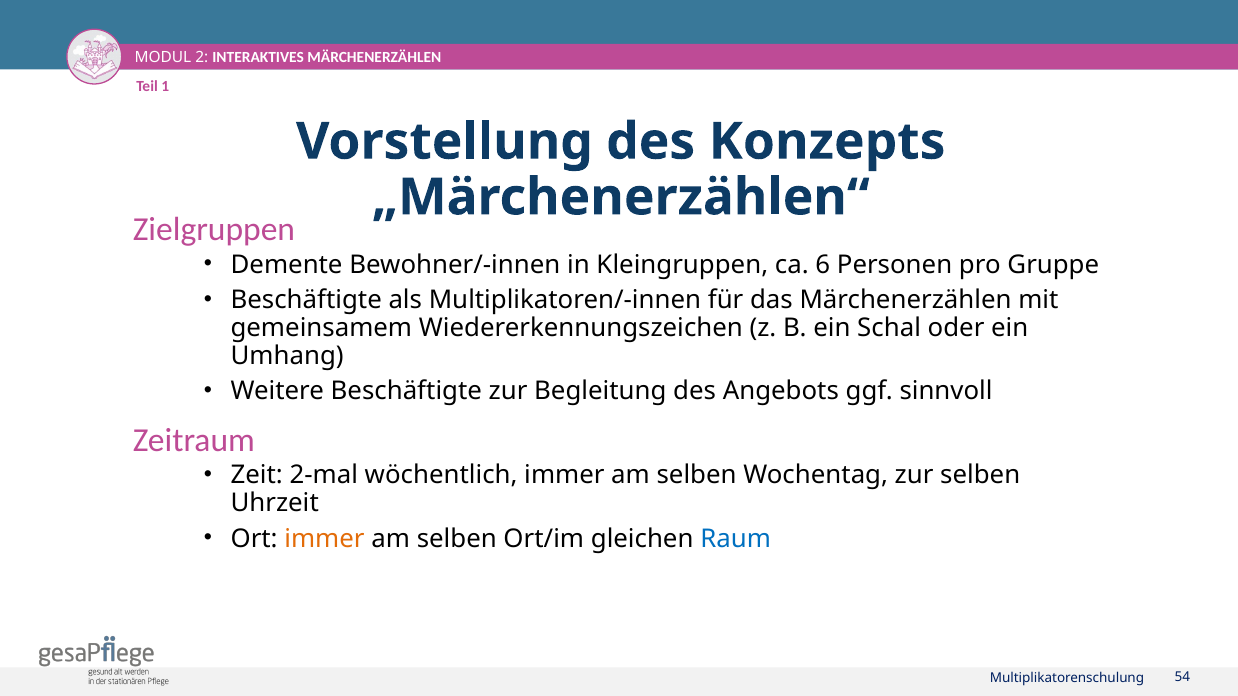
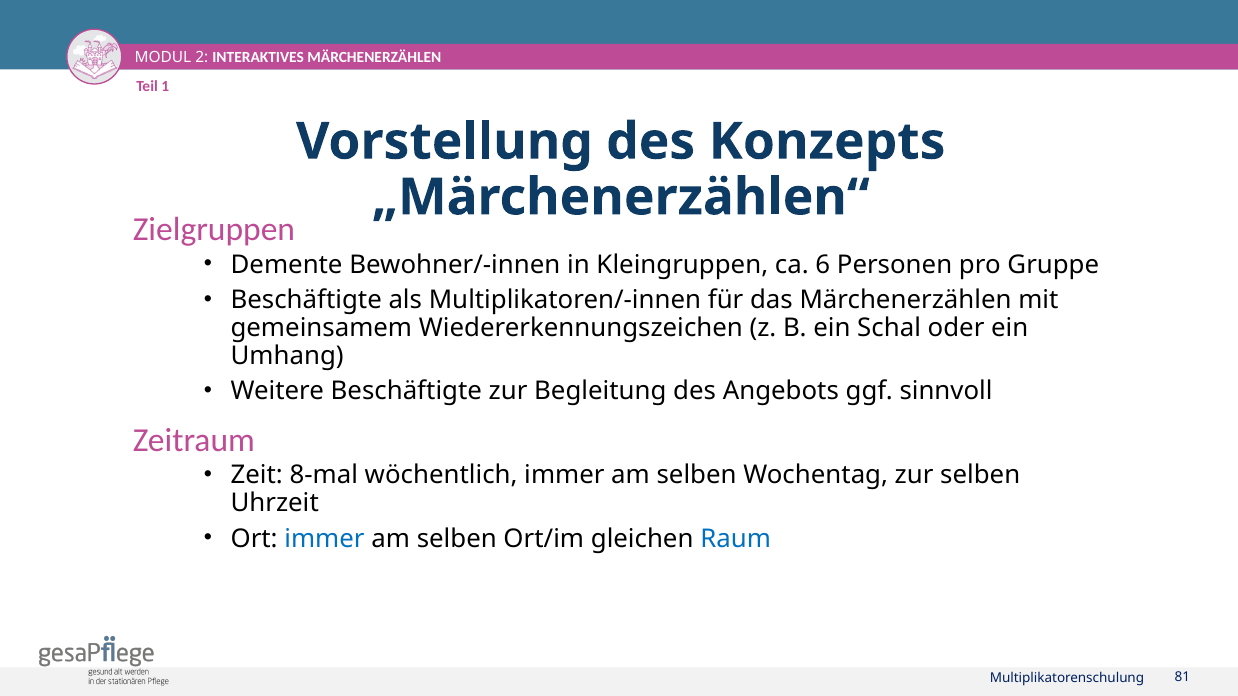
2-mal: 2-mal -> 8-mal (324, 476)
immer colour: orange -> blue (324, 539)
54: 54 -> 81 (1182, 678)
